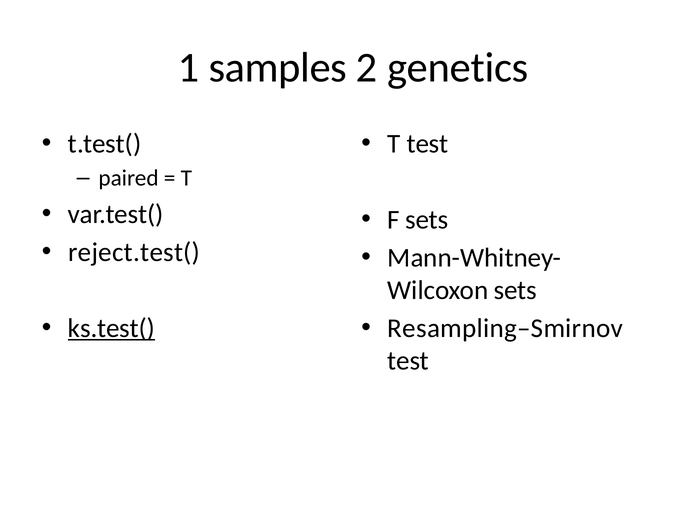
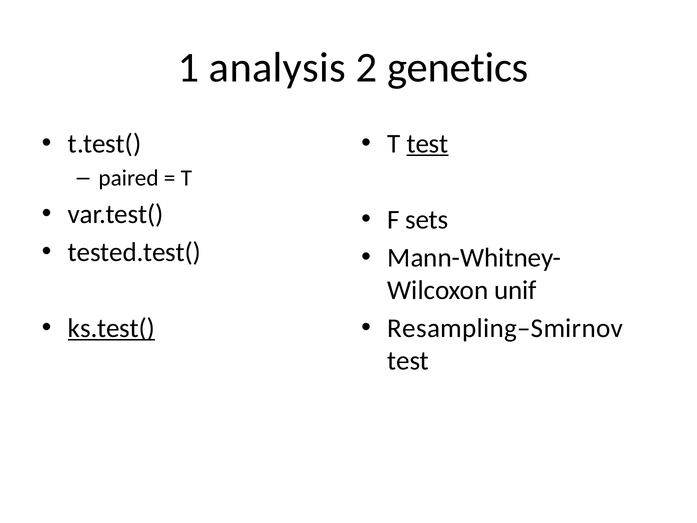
samples: samples -> analysis (277, 67)
test underline: none -> present (428, 144)
reject.test(: reject.test( -> tested.test( (134, 252)
sets: sets -> unif (515, 290)
